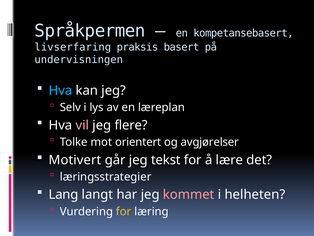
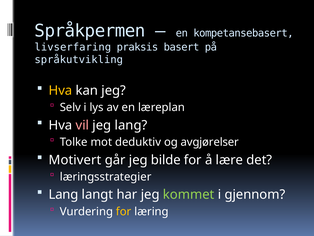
undervisningen: undervisningen -> språkutvikling (79, 60)
Hva colour: light blue -> yellow (60, 90)
jeg flere: flere -> lang (131, 125)
orientert: orientert -> deduktiv (138, 142)
tekst: tekst -> bilde (166, 160)
kommet colour: pink -> light green (189, 194)
helheten: helheten -> gjennom (255, 194)
